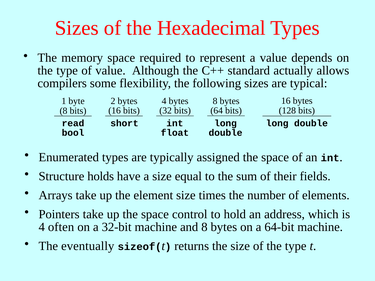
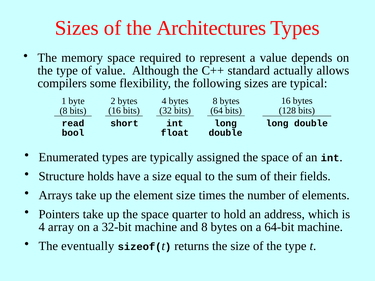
Hexadecimal: Hexadecimal -> Architectures (211, 28)
control: control -> quarter (190, 214)
often: often -> array (61, 227)
